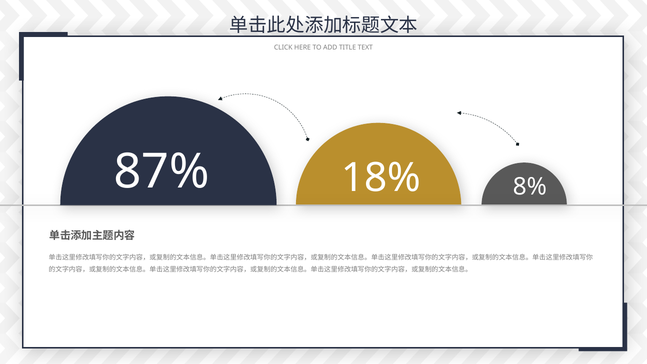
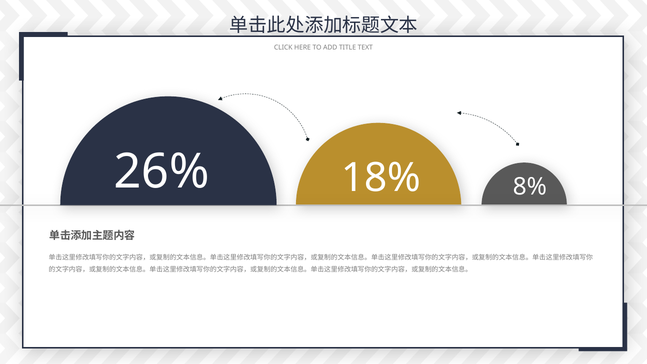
87%: 87% -> 26% (162, 172)
